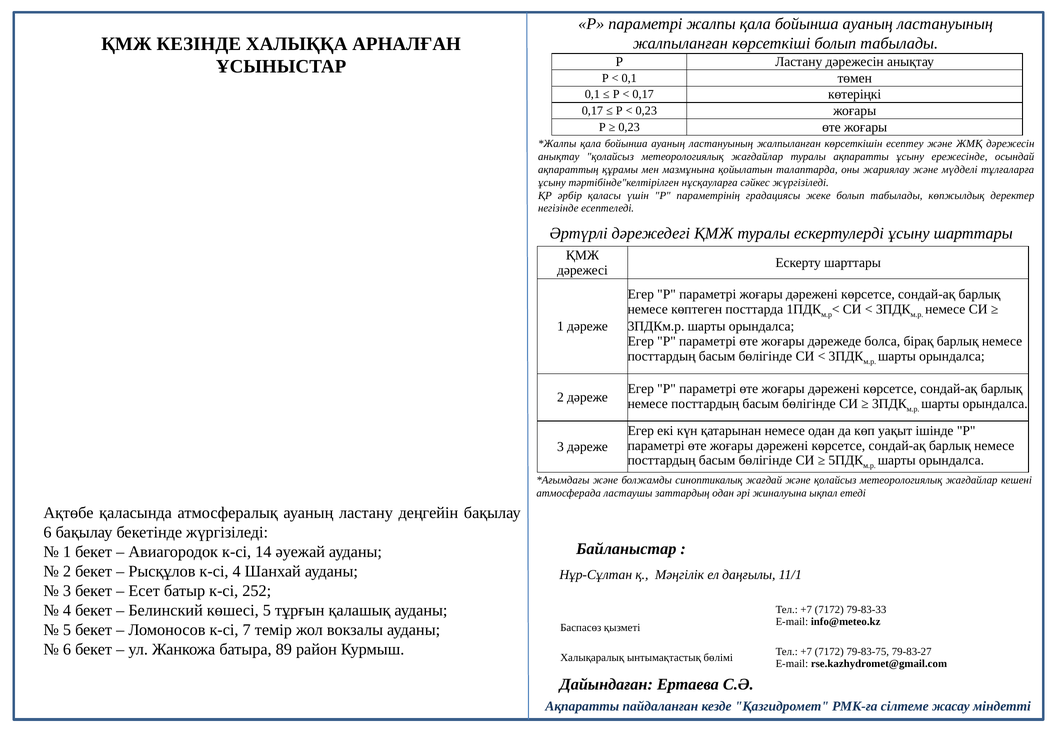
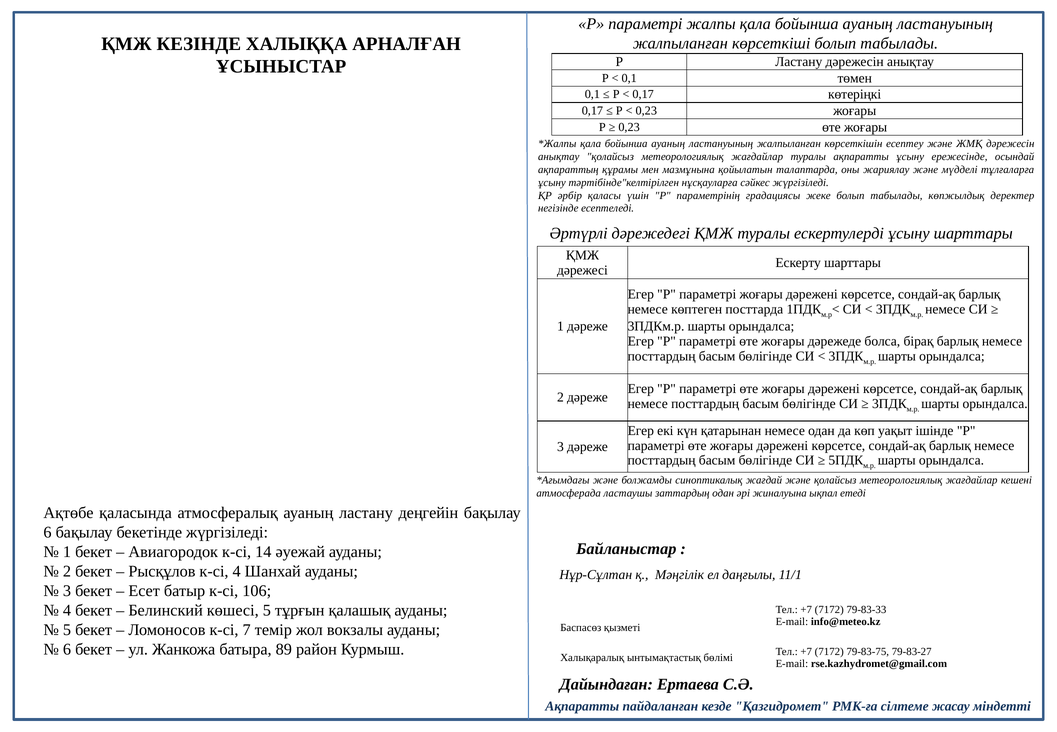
252: 252 -> 106 (257, 591)
